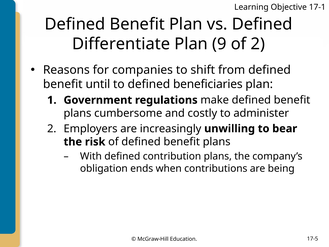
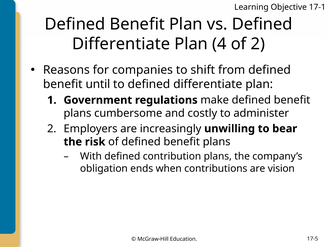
9: 9 -> 4 (219, 44)
to defined beneficiaries: beneficiaries -> differentiate (208, 84)
being: being -> vision (281, 168)
